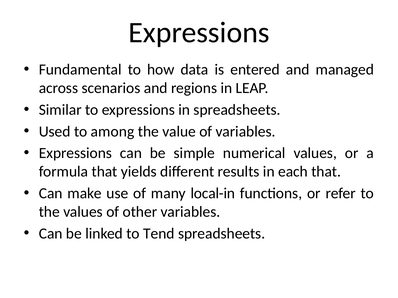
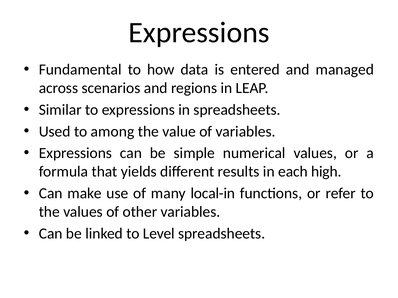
each that: that -> high (326, 172)
Tend: Tend -> Level (159, 234)
